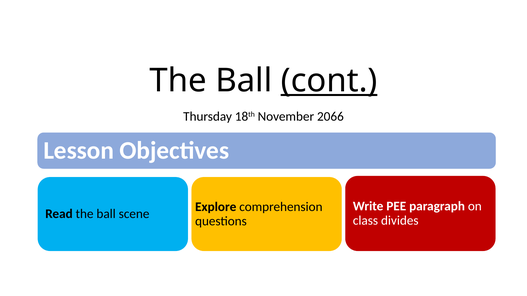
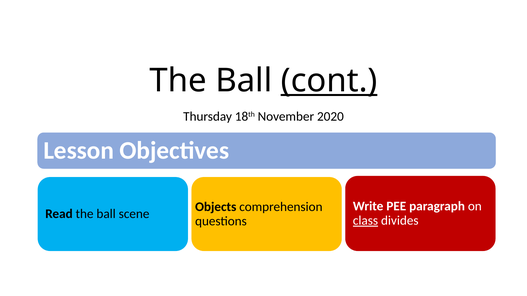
2066: 2066 -> 2020 (330, 117)
Explore: Explore -> Objects (216, 207)
class underline: none -> present (365, 221)
